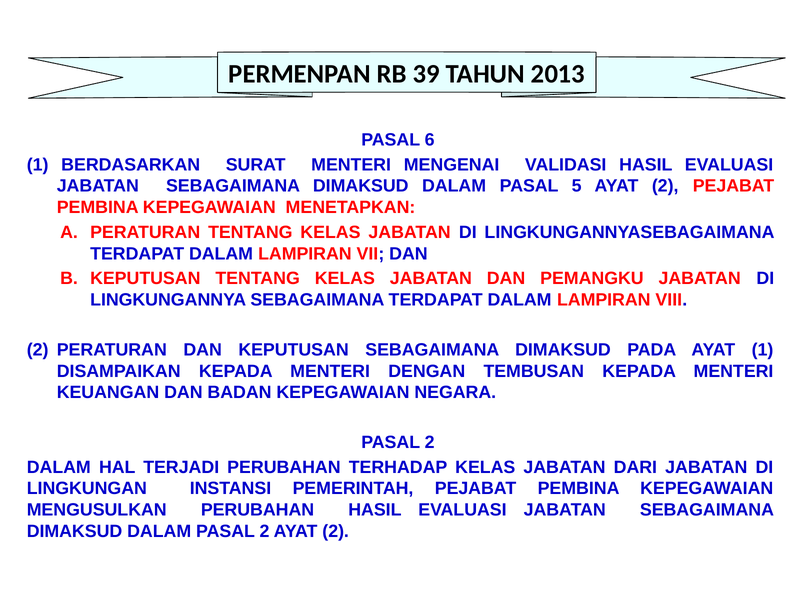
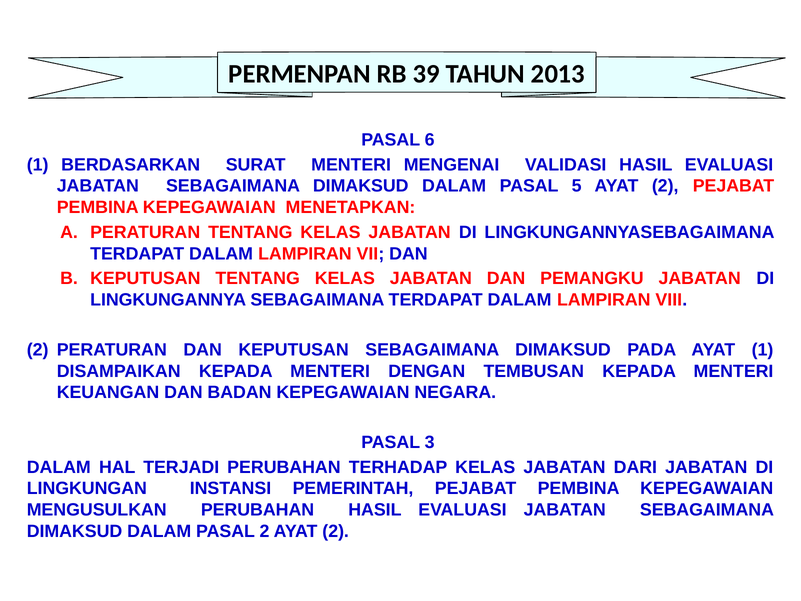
2: 2 -> 3 (430, 442)
